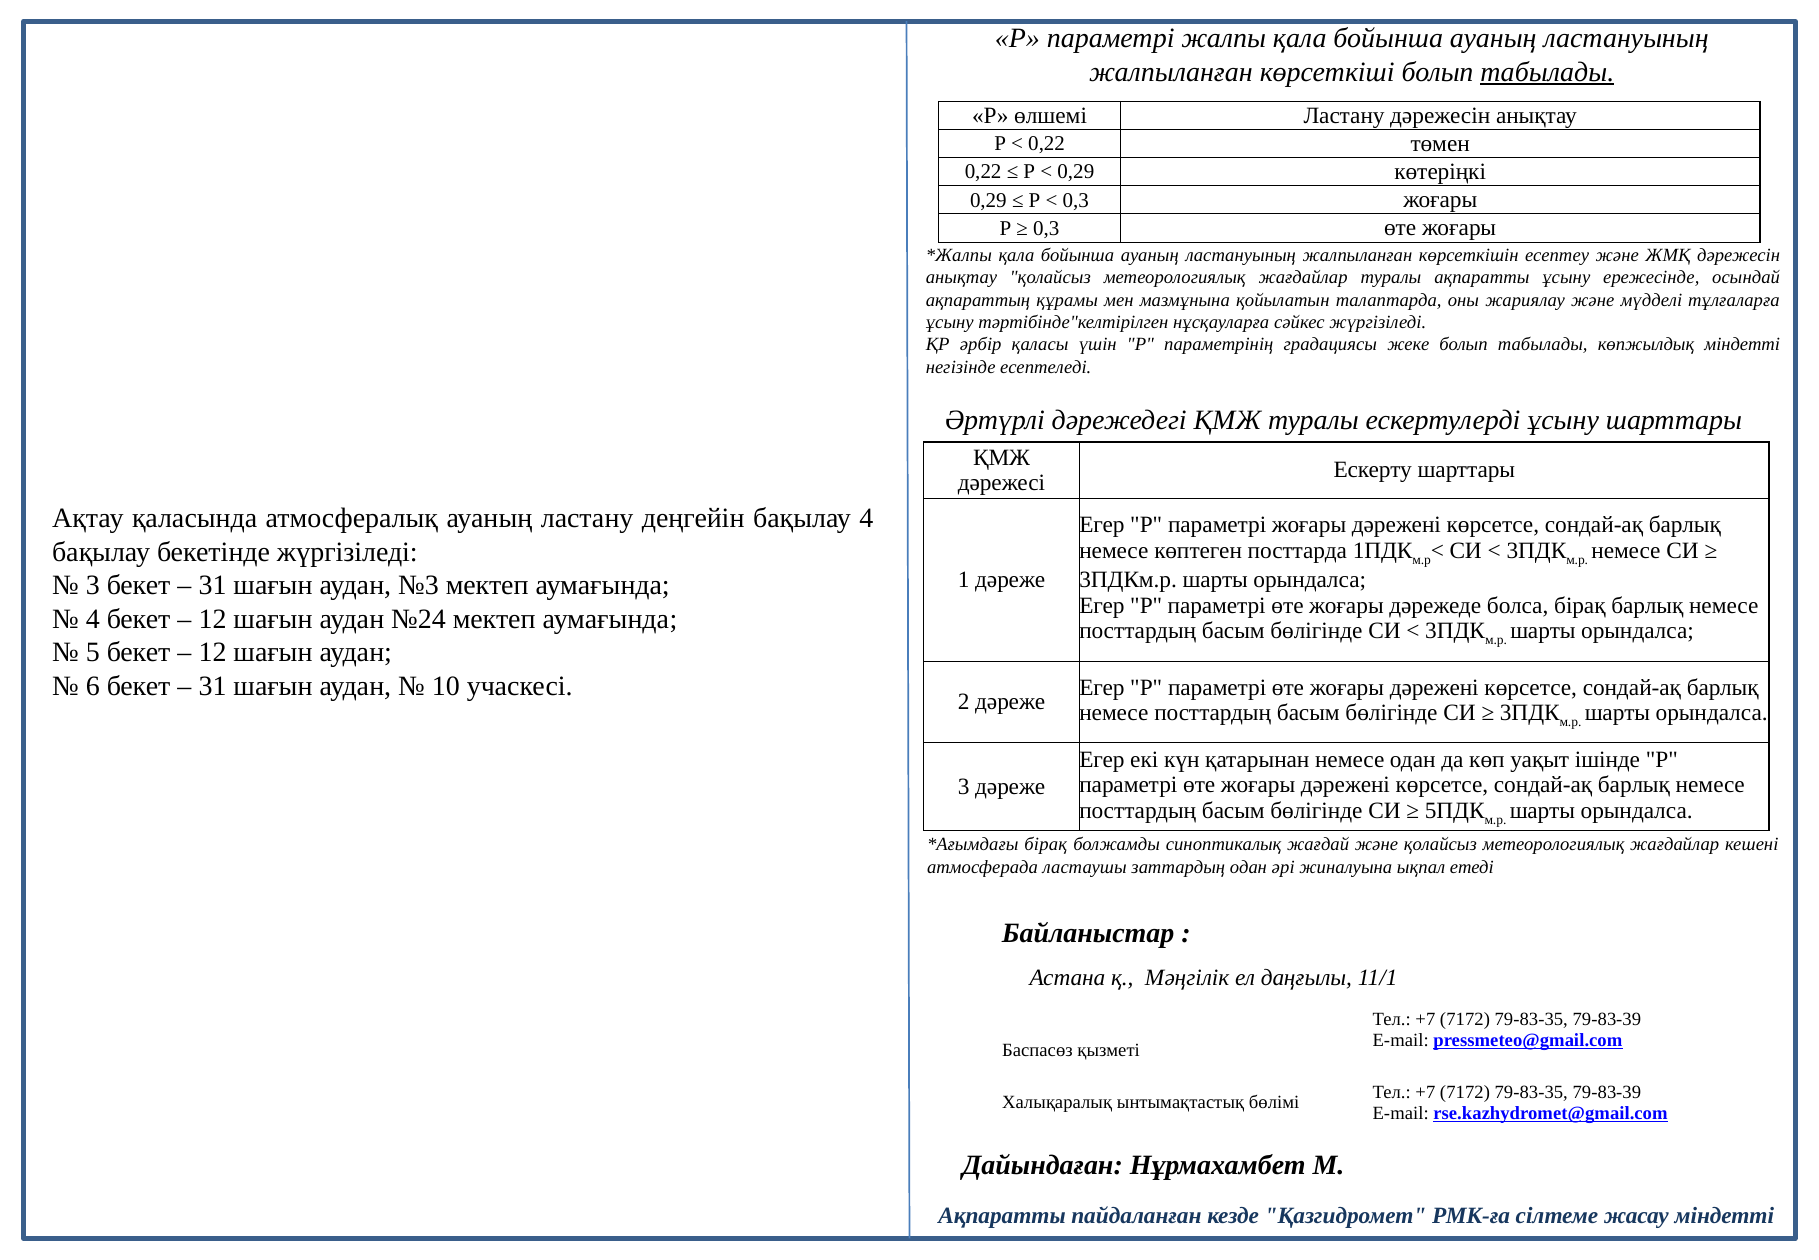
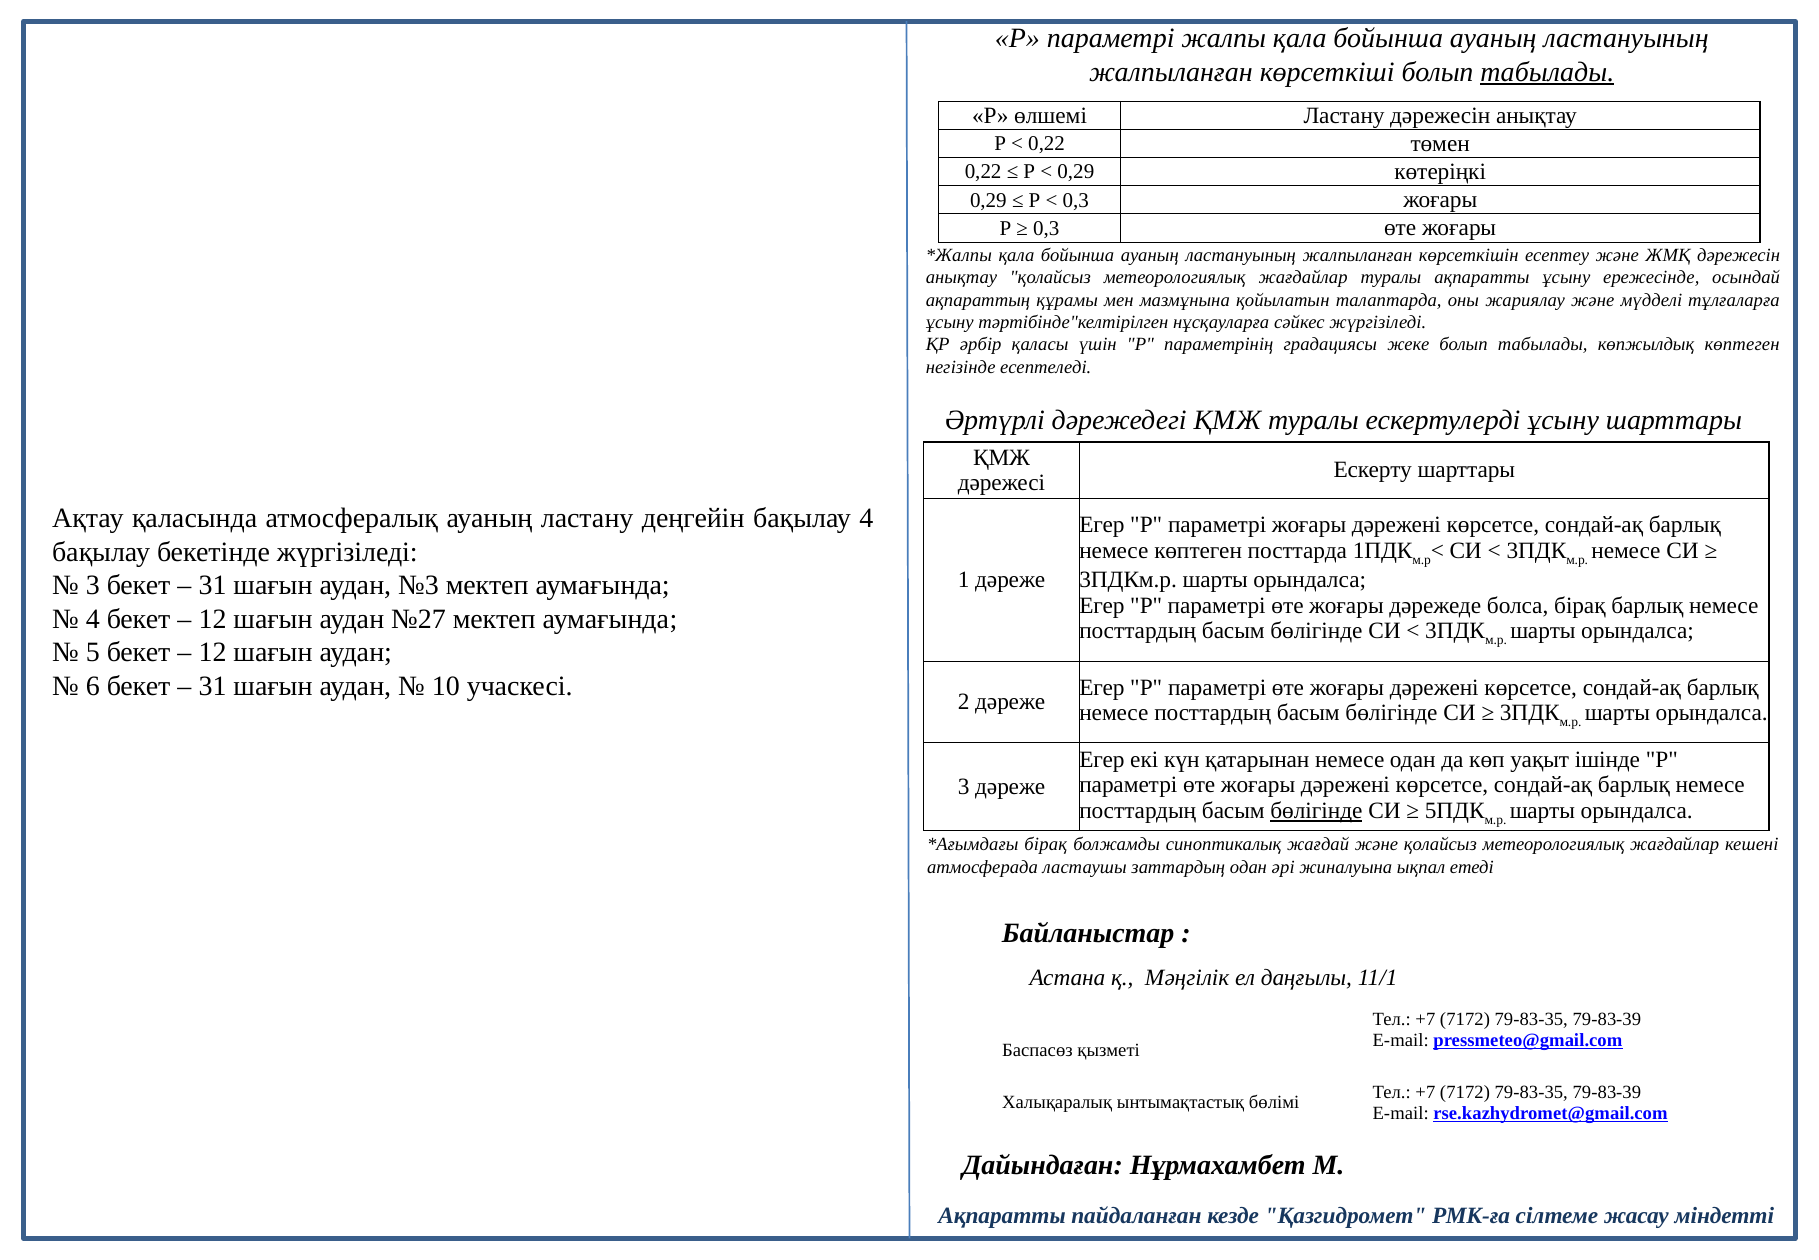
көпжылдық міндетті: міндетті -> көптеген (1742, 344)
№24: №24 -> №27 (418, 619)
бөлігінде underline: none -> present (1316, 810)
